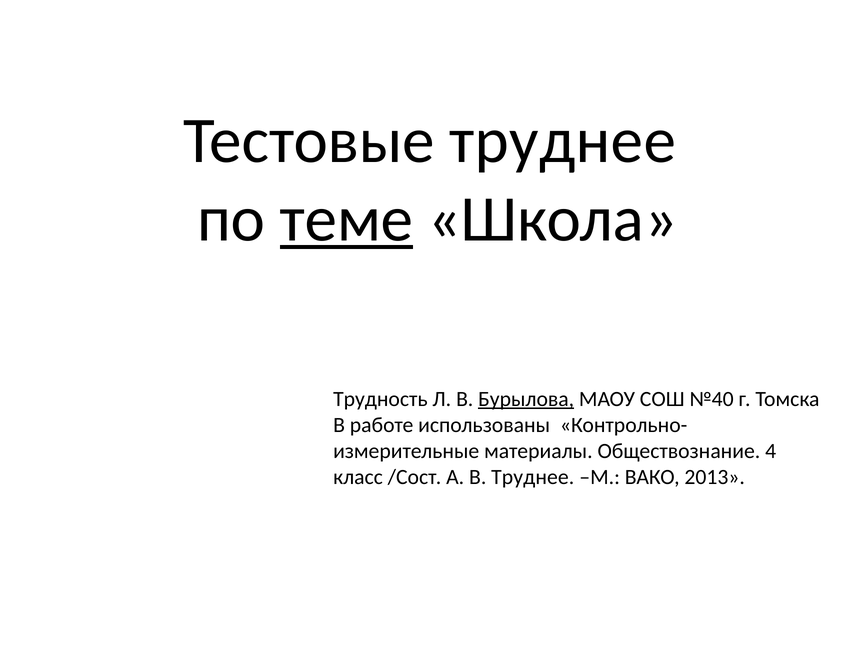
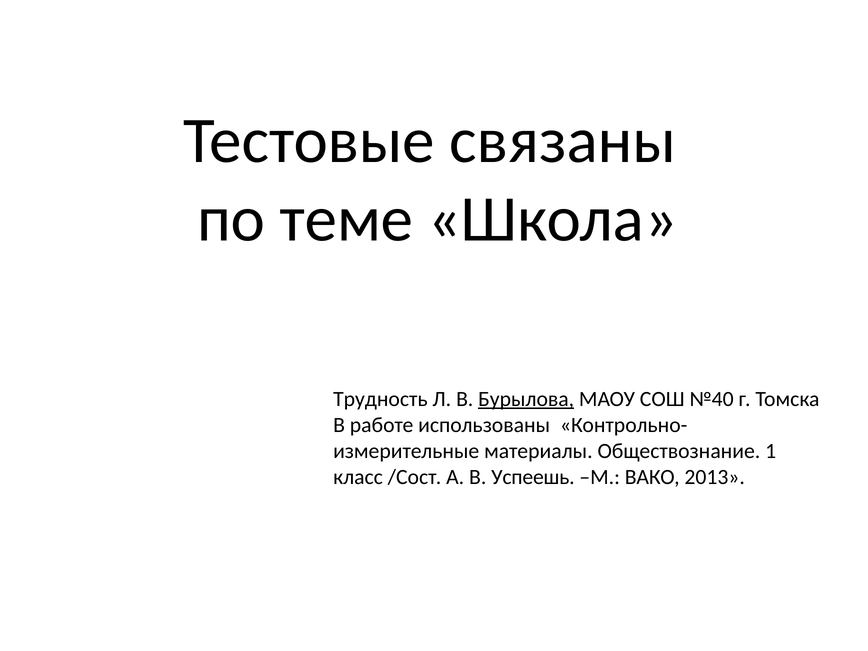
Тестовые труднее: труднее -> связаны (563, 141)
теме underline: present -> none (347, 219)
4: 4 -> 1 (771, 451)
В Труднее: Труднее -> Успеешь (533, 477)
